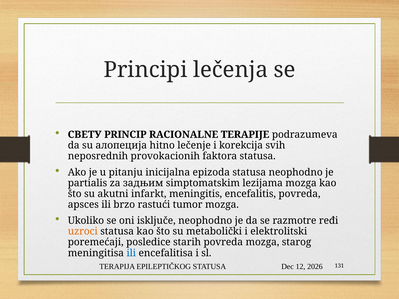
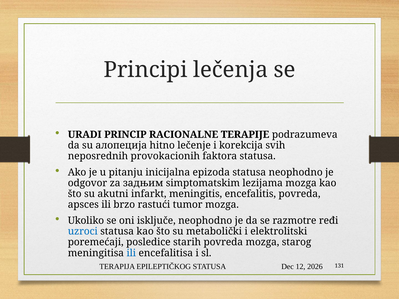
СВЕТУ: СВЕТУ -> URADI (85, 135)
partialis: partialis -> odgovor (87, 183)
uzroci colour: orange -> blue (83, 232)
